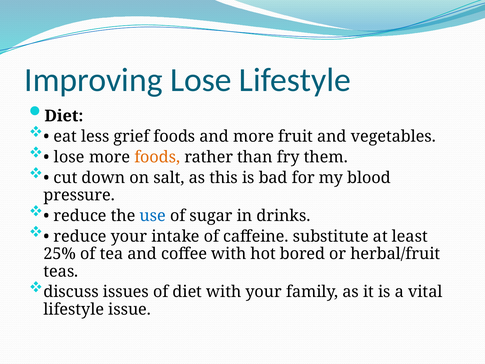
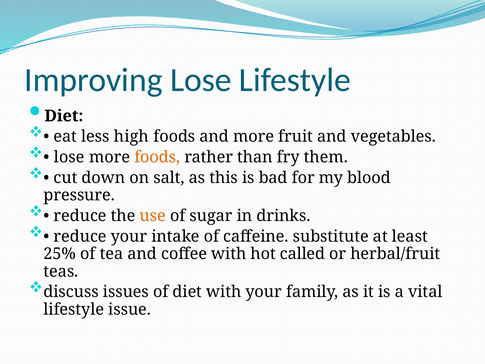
grief: grief -> high (131, 136)
use colour: blue -> orange (153, 216)
bored: bored -> called (303, 254)
